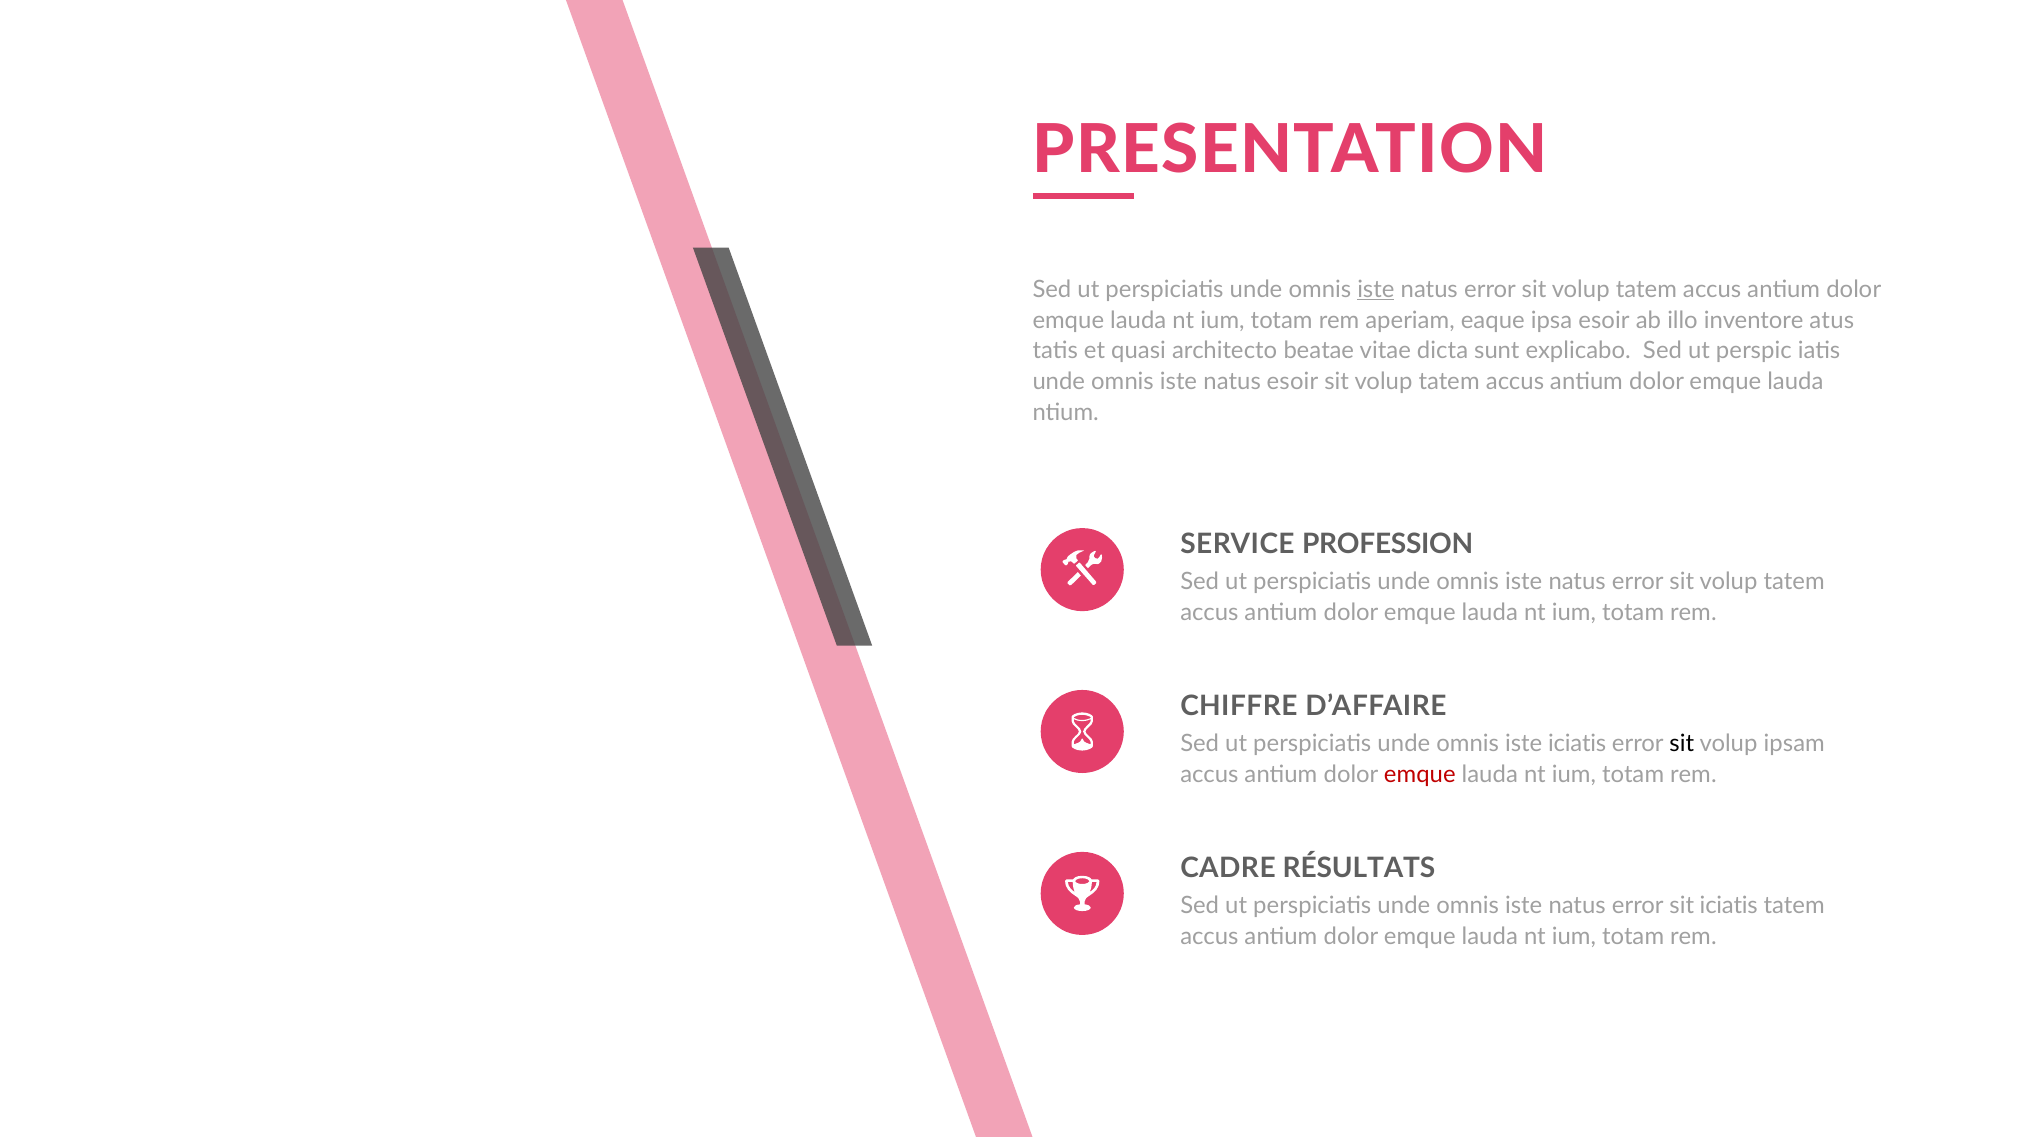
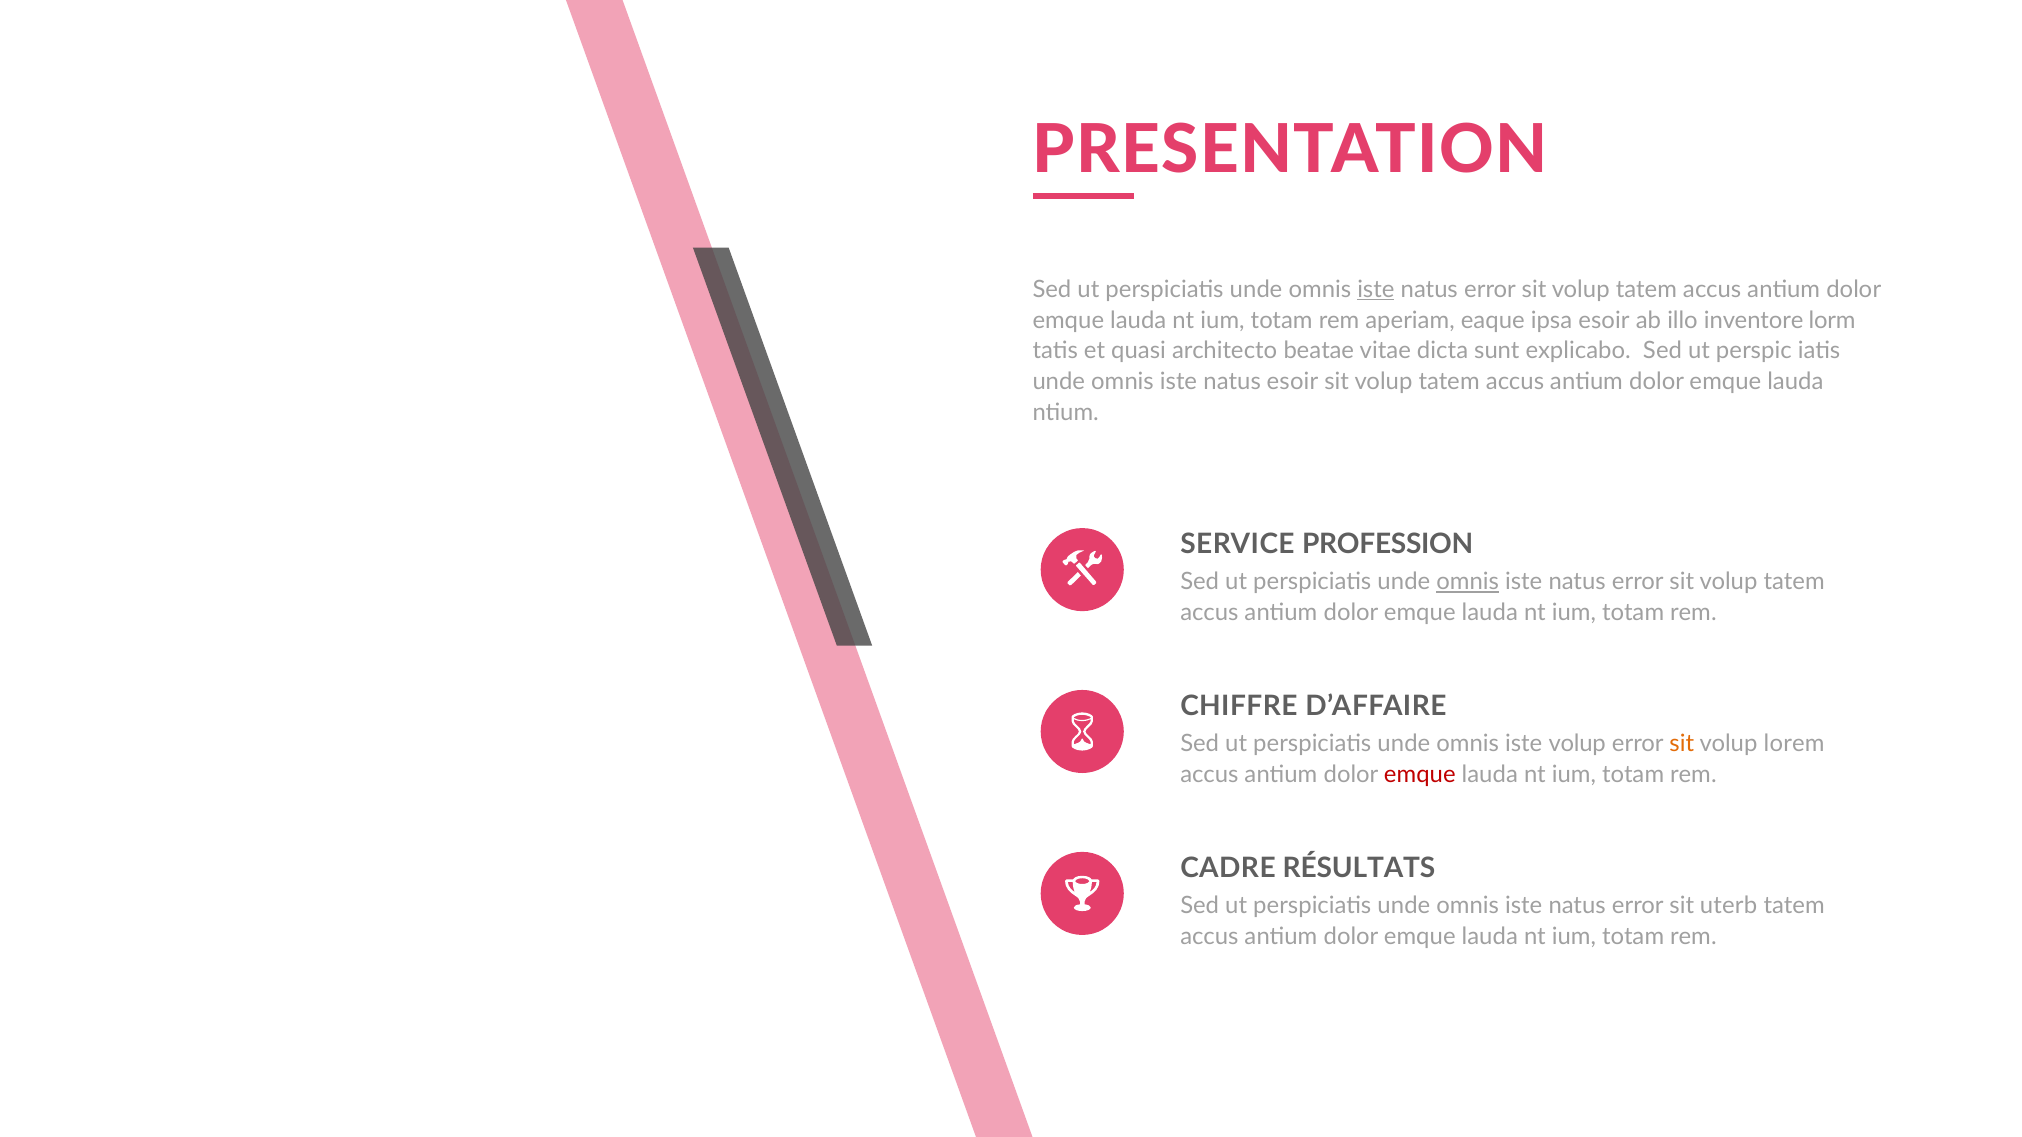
atus: atus -> lorm (1832, 320)
omnis underline: none -> present (1468, 582)
iste iciatis: iciatis -> volup (1577, 744)
sit colour: black -> orange (1682, 744)
ipsam: ipsam -> lorem (1794, 744)
sit iciatis: iciatis -> uterb (1729, 906)
